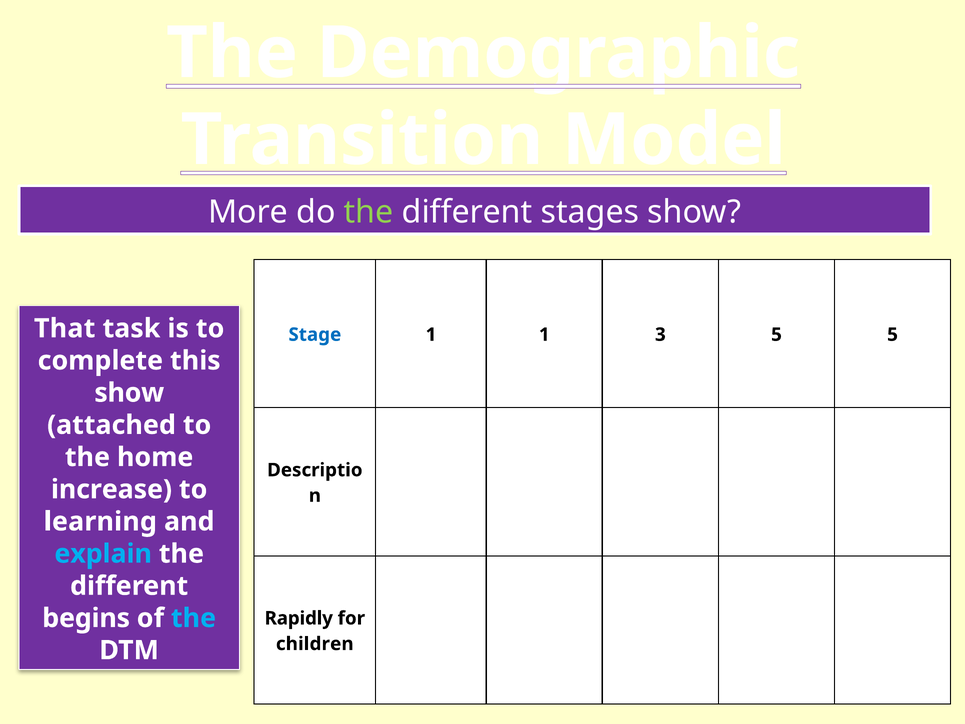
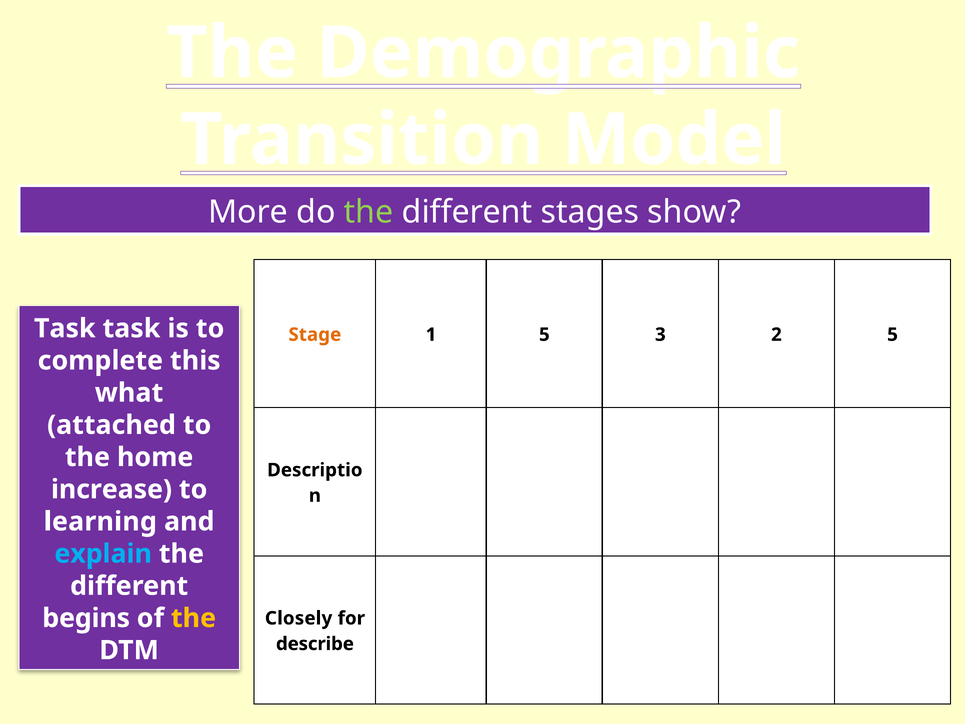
That: That -> Task (65, 328)
Stage colour: blue -> orange (315, 335)
1 1: 1 -> 5 (544, 335)
3 5: 5 -> 2 (776, 335)
show: show -> what (129, 393)
the colour: light blue -> yellow (194, 618)
Rapidly: Rapidly -> Closely (299, 618)
children: children -> describe (315, 644)
